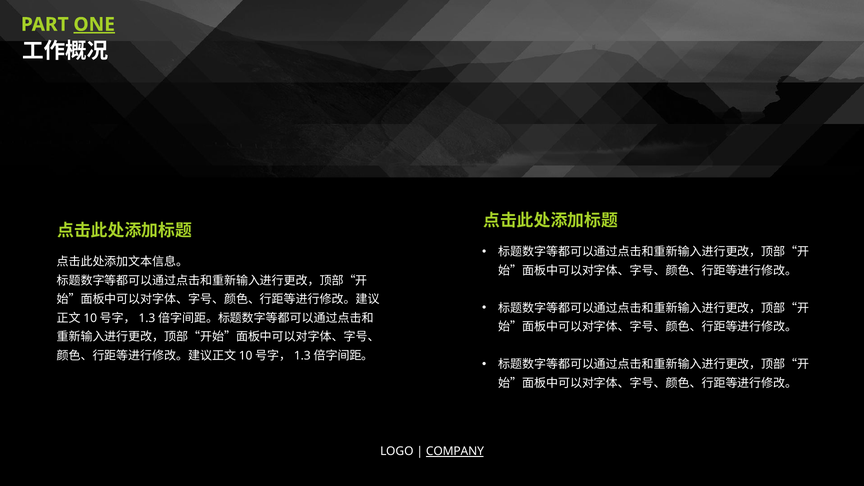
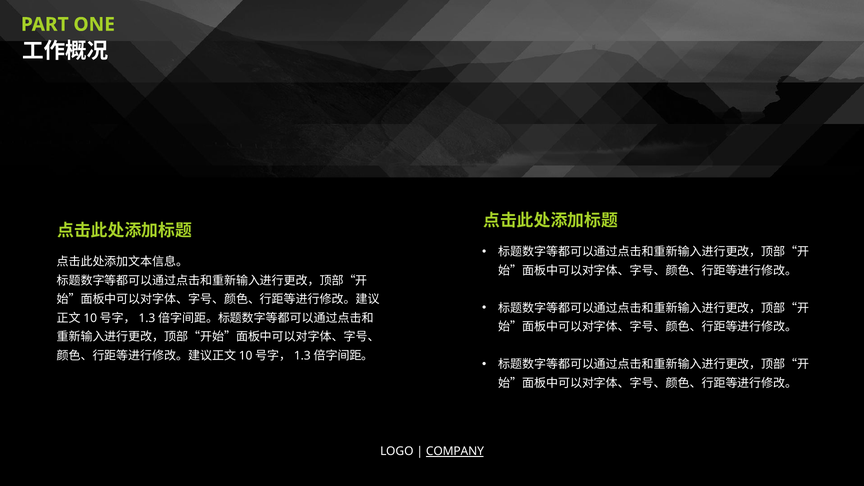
ONE underline: present -> none (94, 24)
